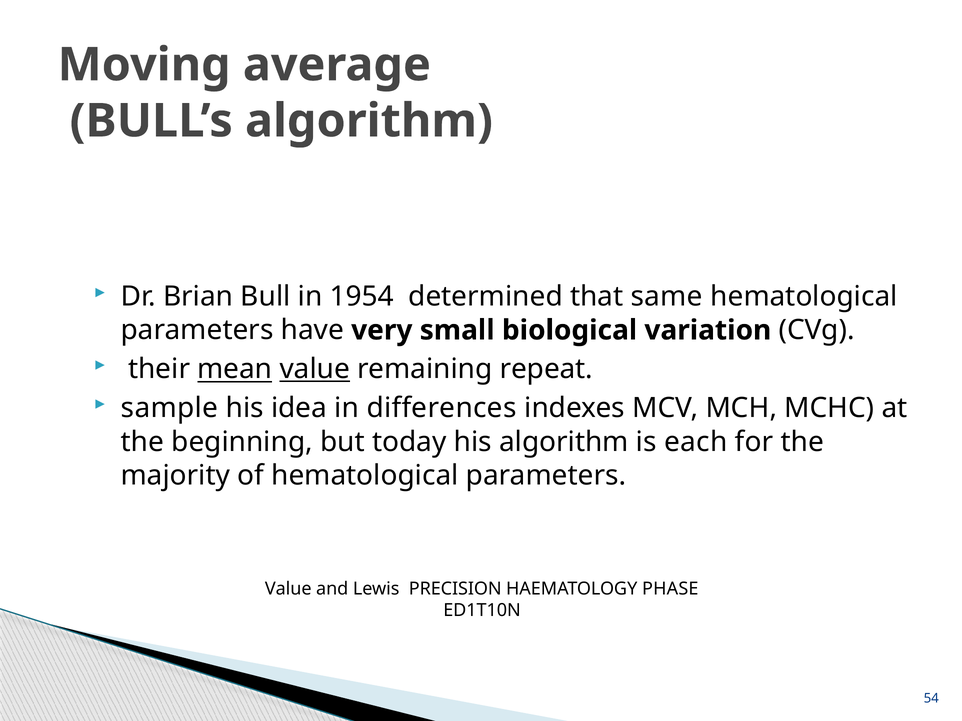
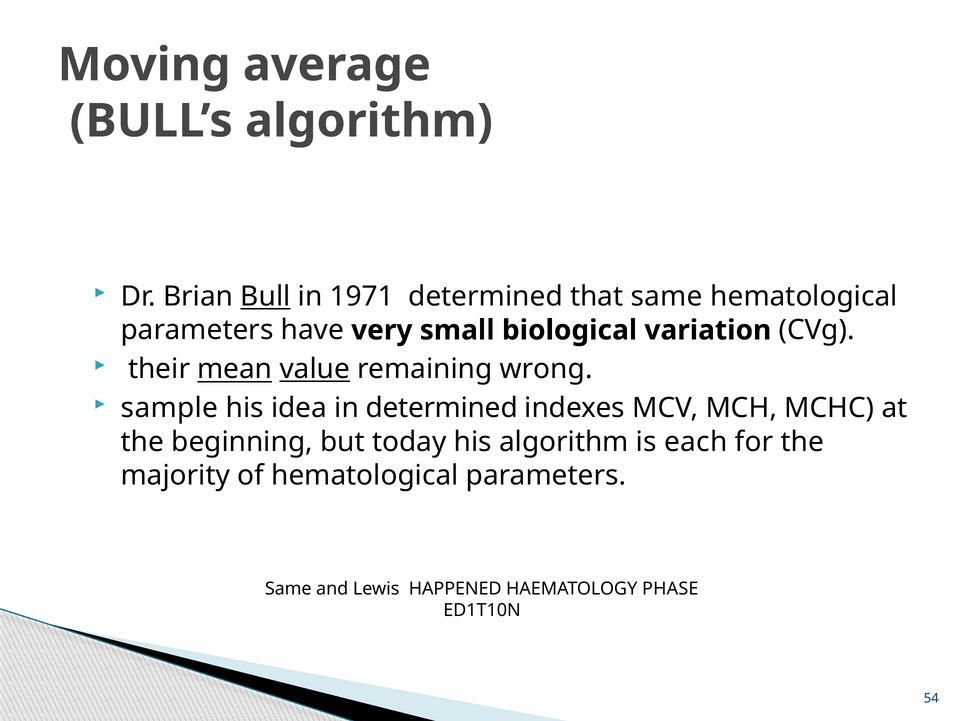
Bull underline: none -> present (266, 297)
1954: 1954 -> 1971 (362, 297)
repeat: repeat -> wrong (546, 369)
in differences: differences -> determined (442, 408)
Value: Value -> Same (288, 589)
PRECISION: PRECISION -> HAPPENED (455, 589)
